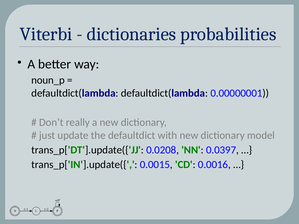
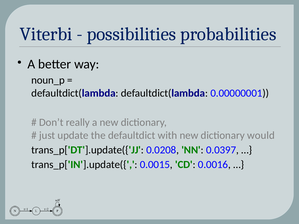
dictionaries: dictionaries -> possibilities (131, 34)
model: model -> would (261, 135)
